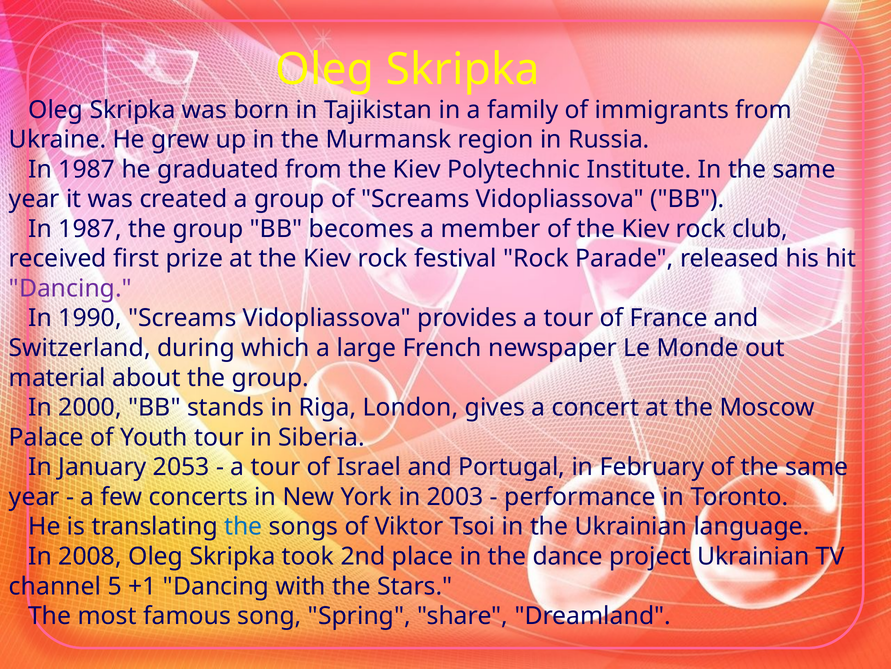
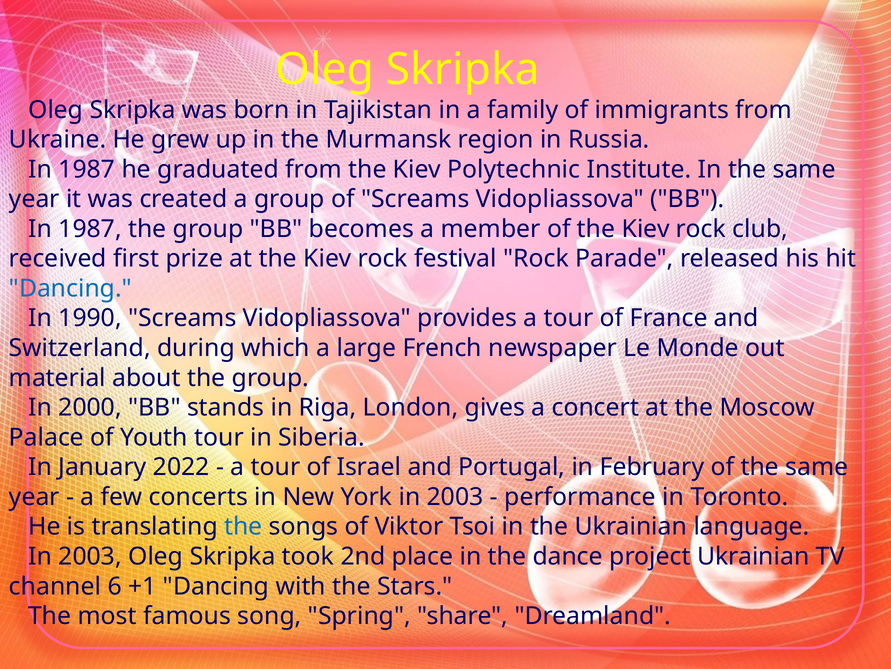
Dancing colour: purple -> blue (70, 288)
2053: 2053 -> 2022 (181, 467)
2008: 2008 -> 2003 (90, 556)
5: 5 -> 6 (115, 586)
